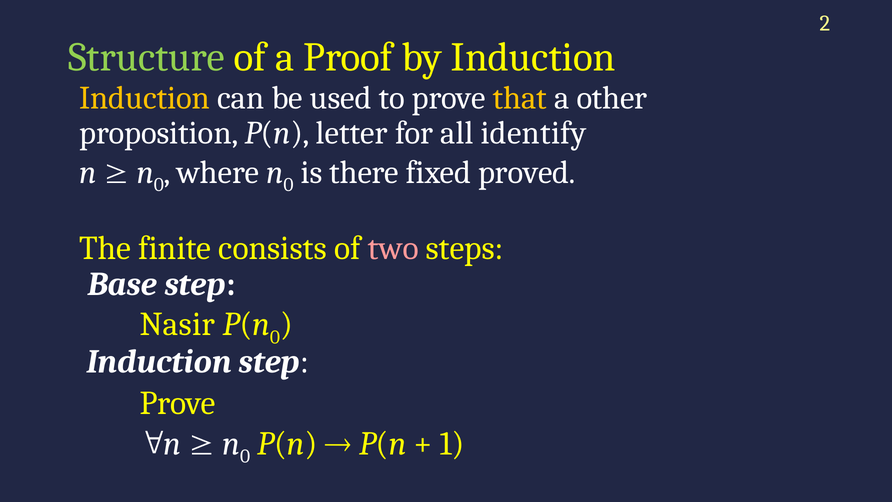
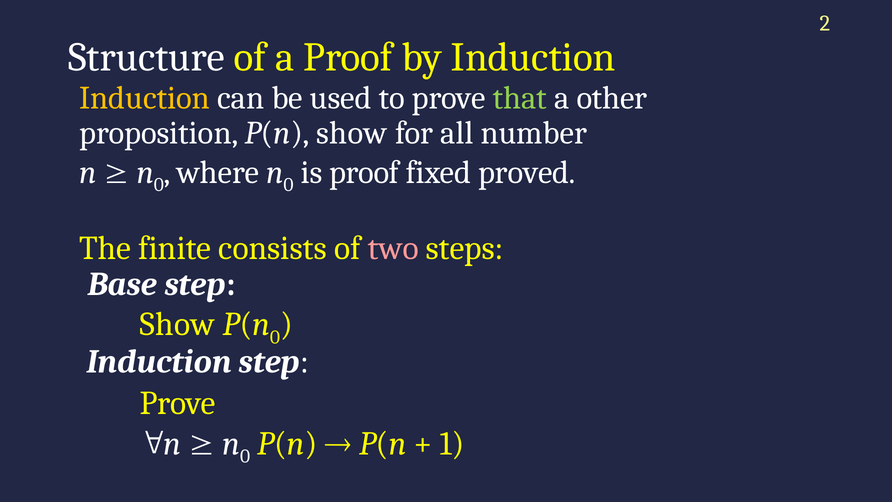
Structure colour: light green -> white (146, 57)
that colour: yellow -> light green (520, 98)
P(n letter: letter -> show (352, 133)
identify: identify -> number (534, 133)
is there: there -> proof (364, 172)
Nasir: Nasir -> Show (177, 324)
